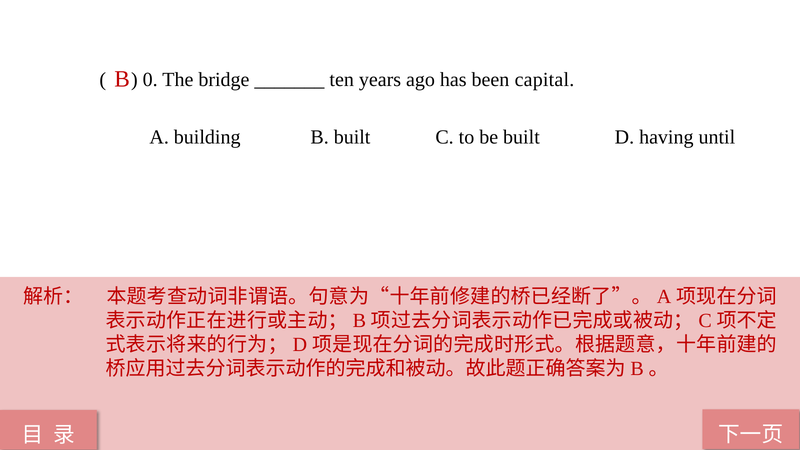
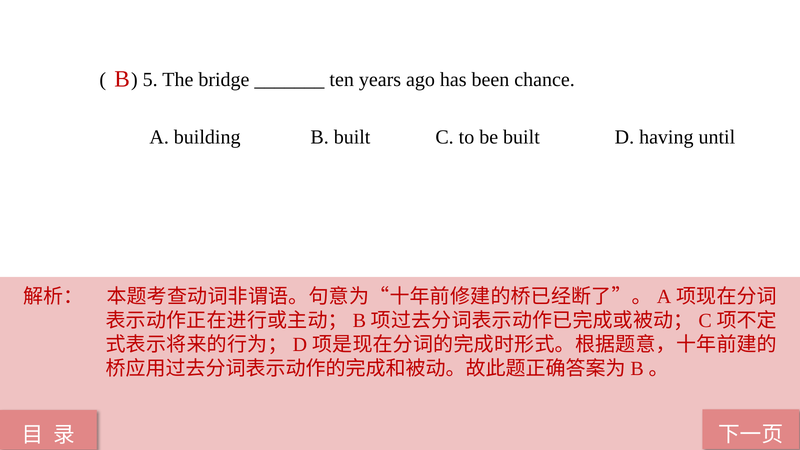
0: 0 -> 5 (150, 79)
capital: capital -> chance (545, 79)
